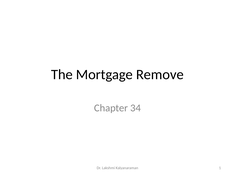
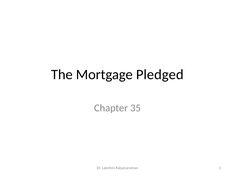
Remove: Remove -> Pledged (160, 75)
34: 34 -> 35 (136, 108)
